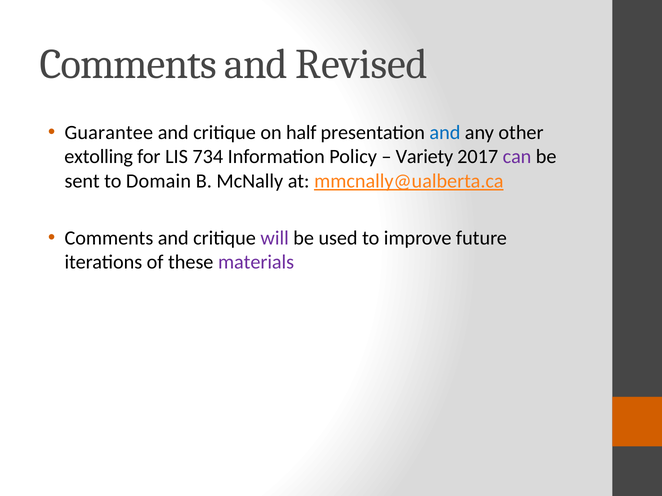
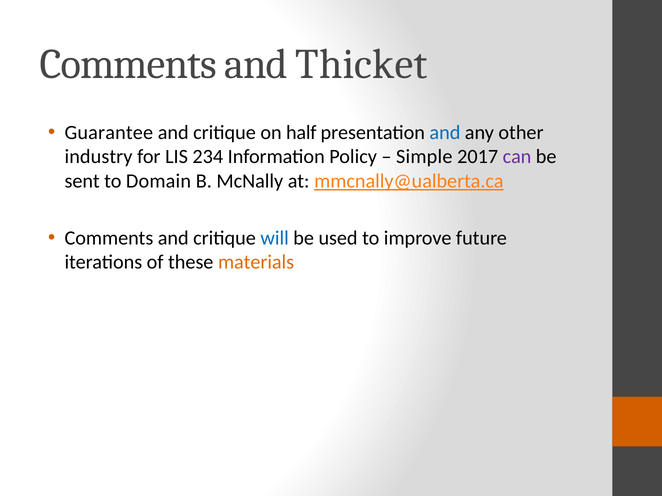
Revised: Revised -> Thicket (361, 64)
extolling: extolling -> industry (99, 157)
734: 734 -> 234 (208, 157)
Variety: Variety -> Simple (424, 157)
will colour: purple -> blue (275, 238)
materials colour: purple -> orange (256, 262)
